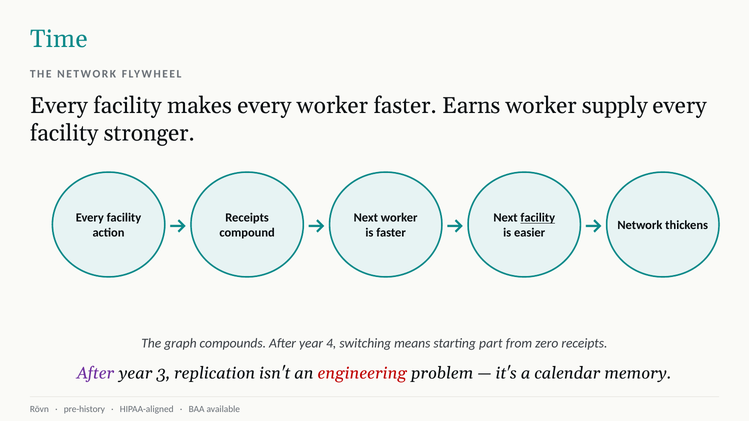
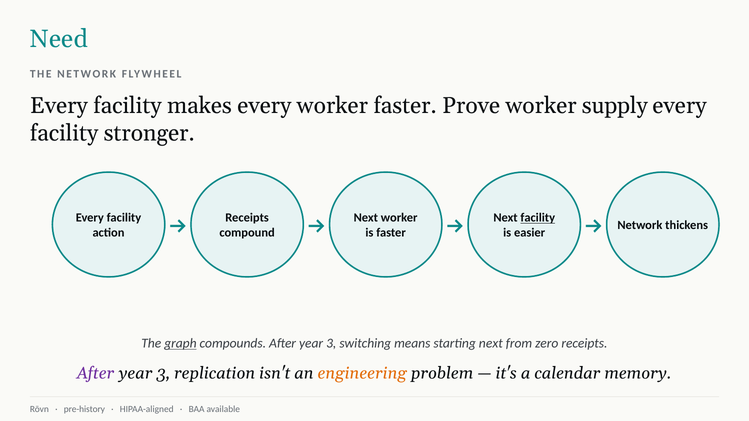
Time: Time -> Need (59, 39)
Earns: Earns -> Prove (471, 106)
graph underline: none -> present (180, 344)
compounds After year 4: 4 -> 3 (331, 344)
starting part: part -> next (491, 344)
engineering colour: red -> orange (362, 374)
